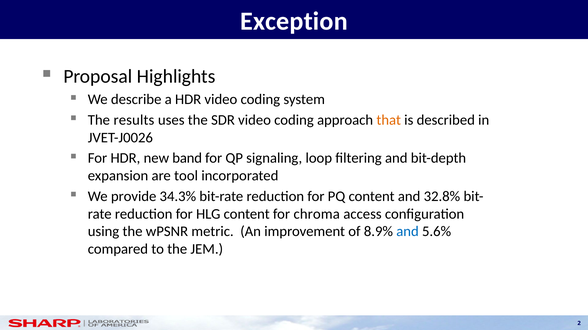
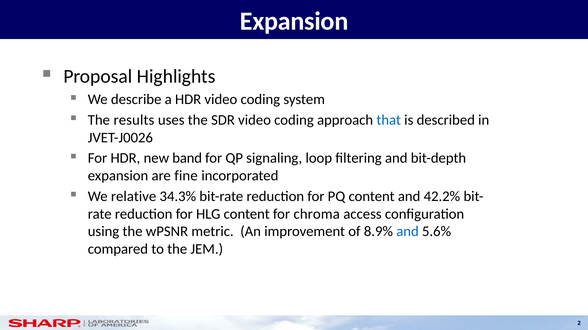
Exception: Exception -> Expansion (294, 21)
that colour: orange -> blue (389, 120)
tool: tool -> fine (186, 176)
provide: provide -> relative (134, 197)
32.8%: 32.8% -> 42.2% (442, 197)
